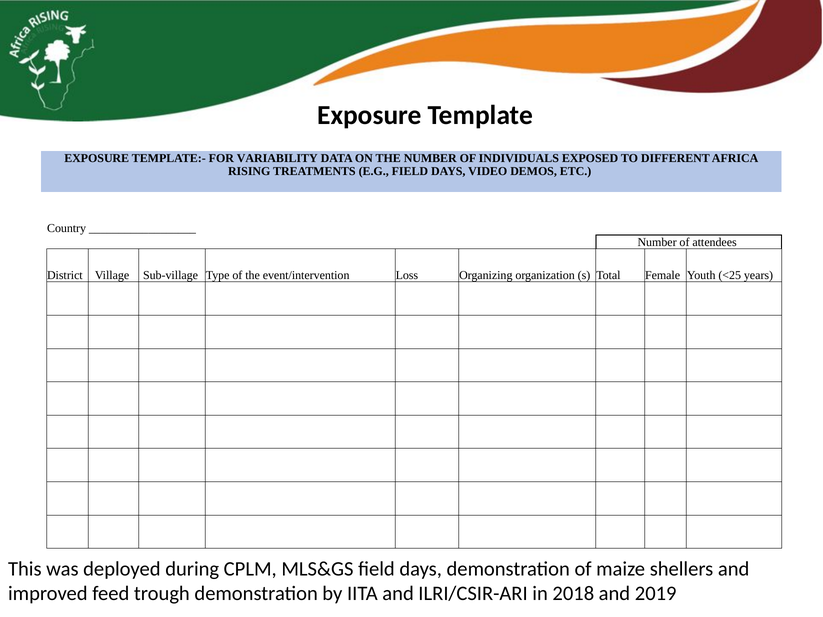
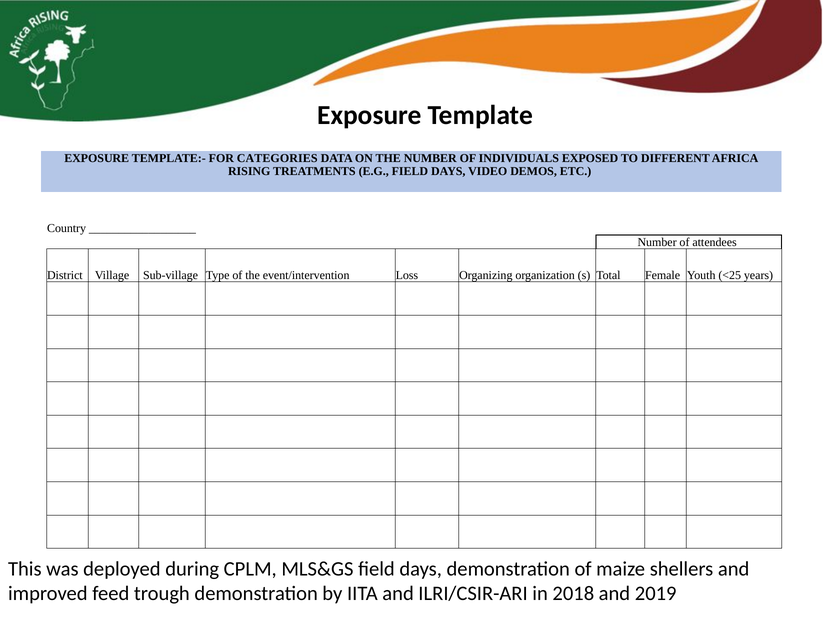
VARIABILITY: VARIABILITY -> CATEGORIES (277, 158)
